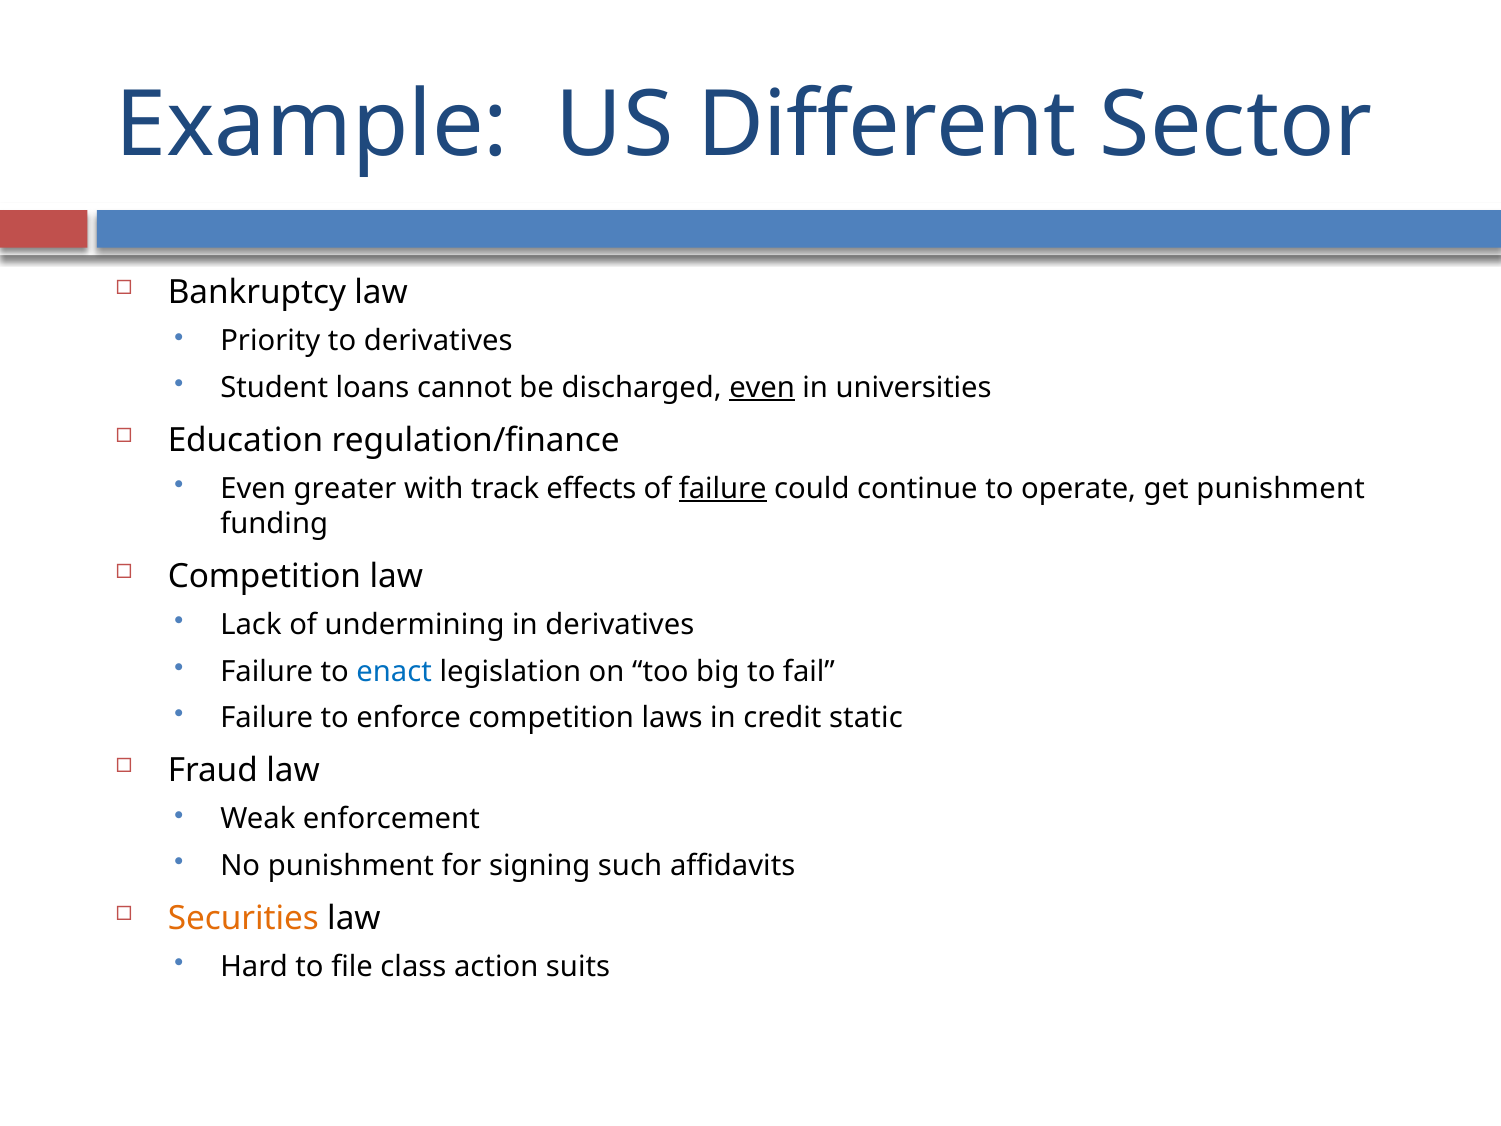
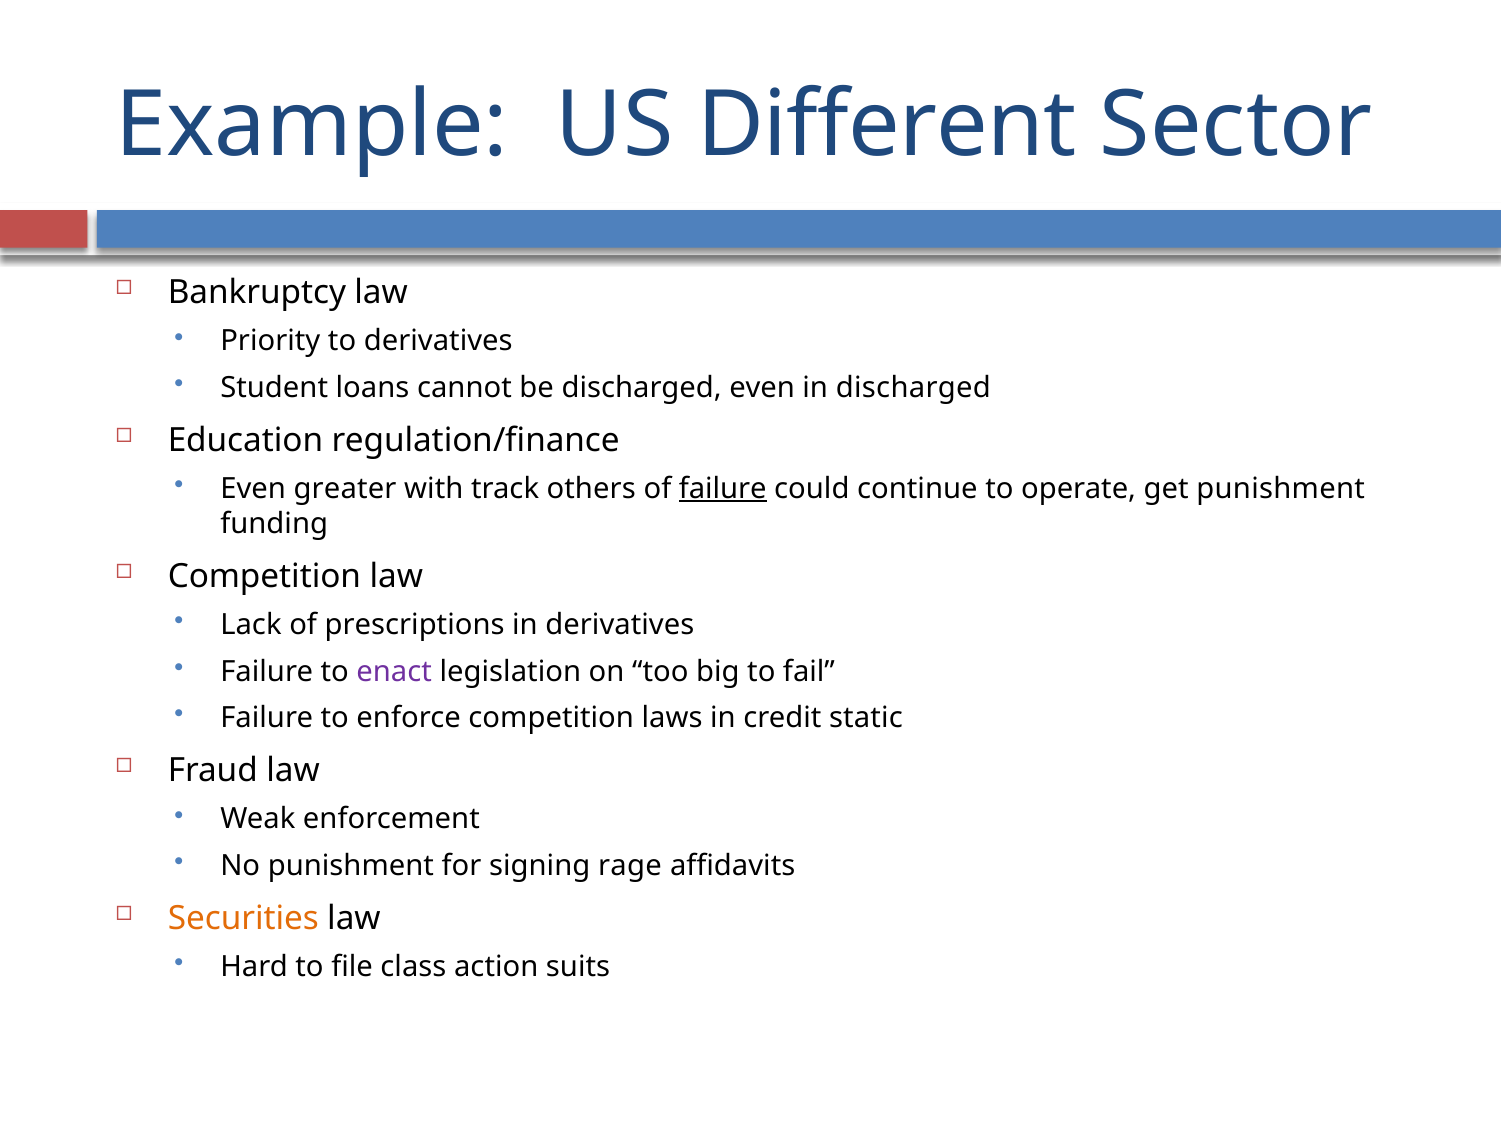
even underline: present -> none (762, 388)
in universities: universities -> discharged (913, 388)
effects: effects -> others (591, 489)
undermining: undermining -> prescriptions (415, 625)
enact colour: blue -> purple (394, 671)
such: such -> rage (630, 865)
